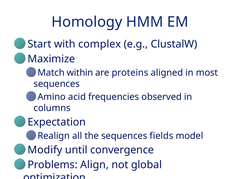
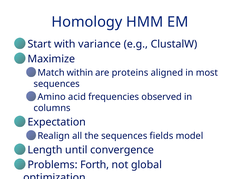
complex: complex -> variance (100, 44)
Modify: Modify -> Length (45, 150)
Align: Align -> Forth (95, 164)
